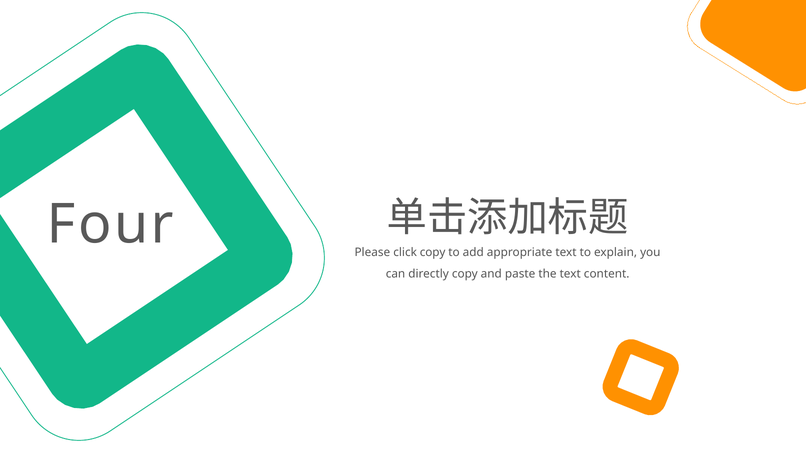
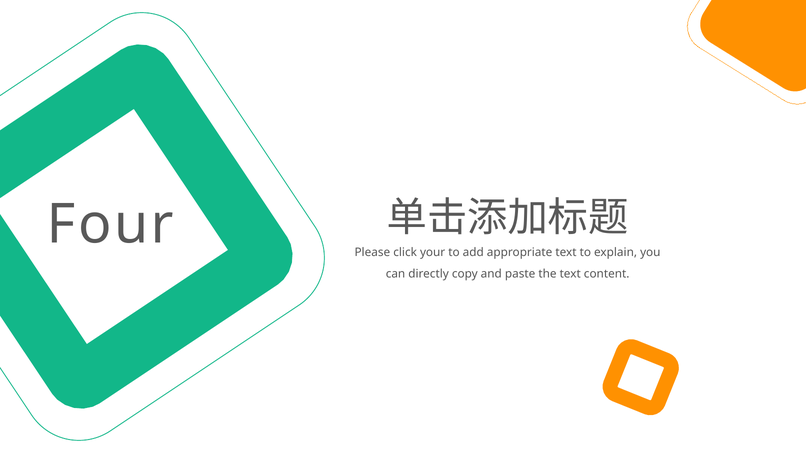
click copy: copy -> your (433, 253)
